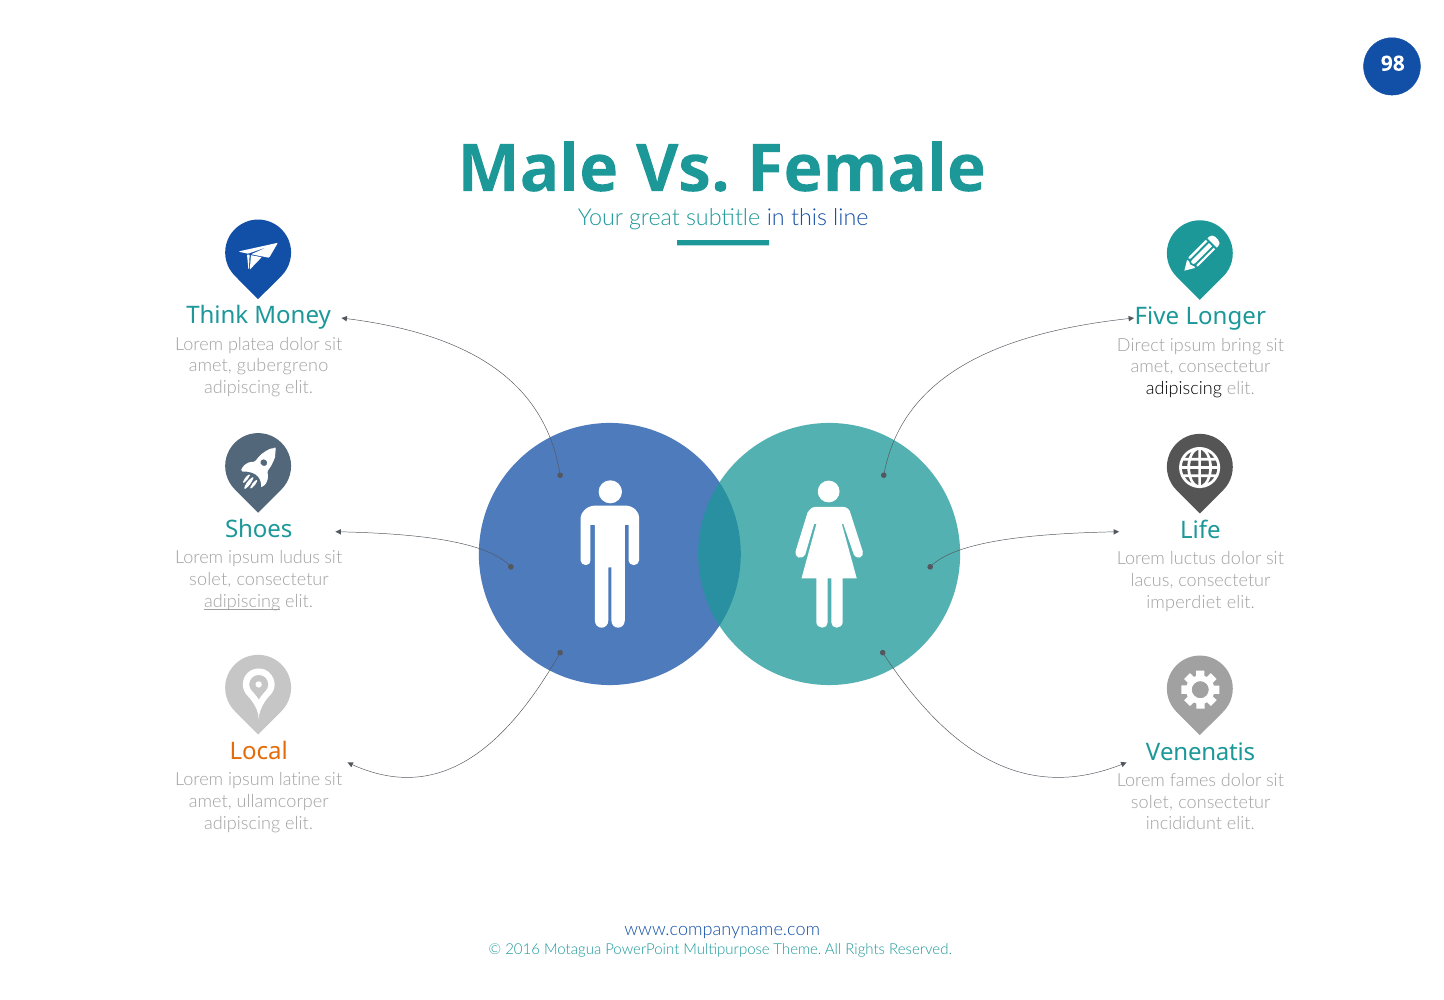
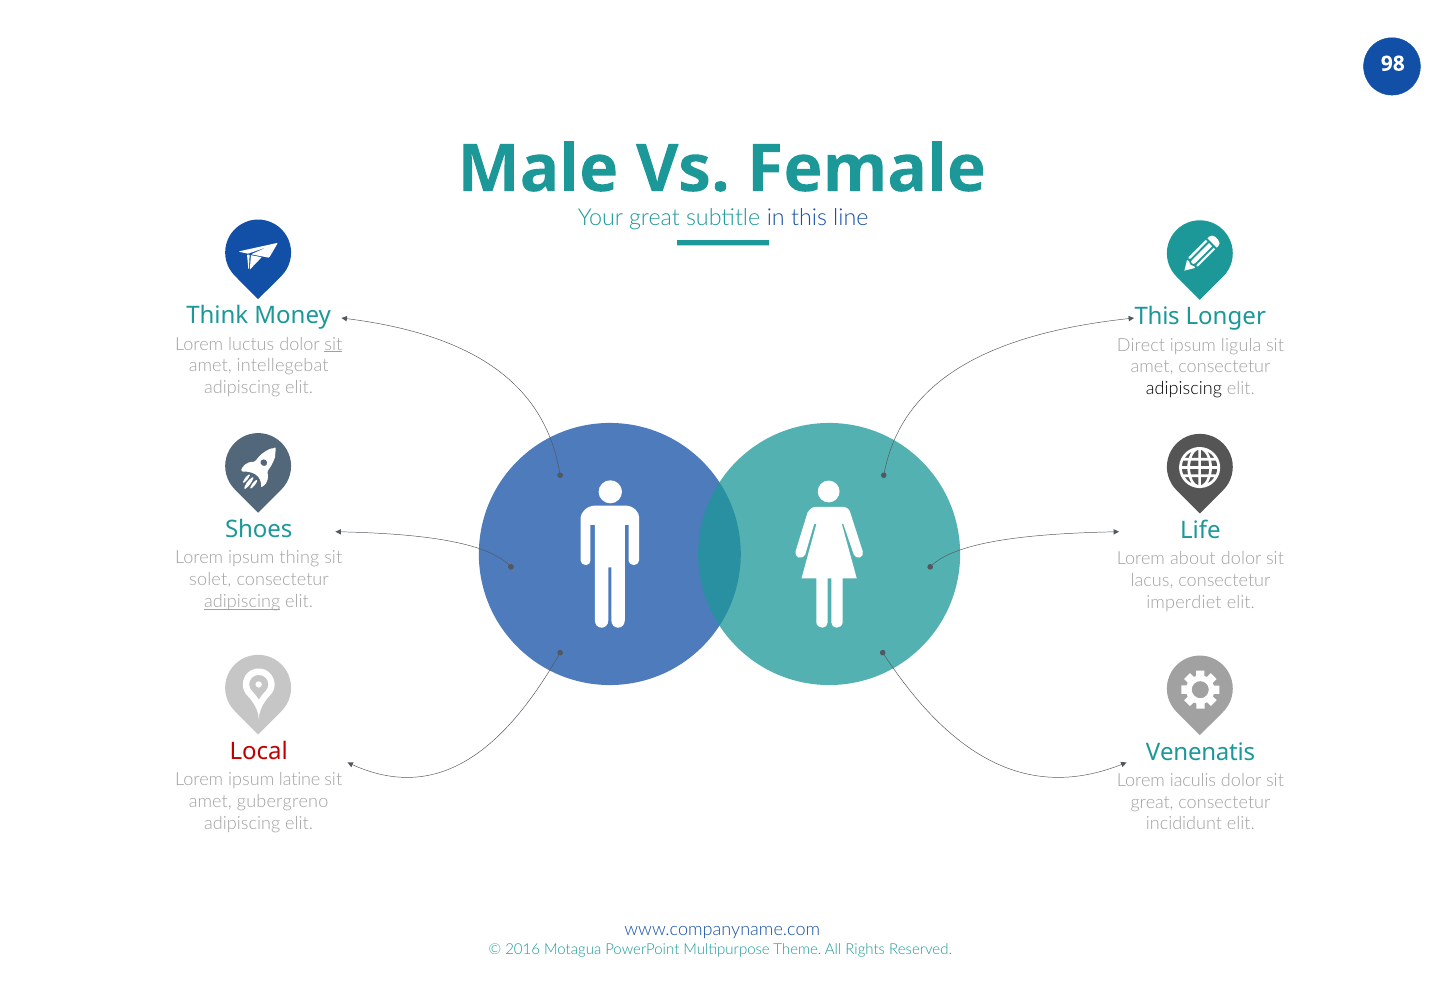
Five: Five -> This (1157, 317)
platea: platea -> luctus (251, 344)
sit underline: none -> present (333, 344)
bring: bring -> ligula (1241, 345)
gubergreno: gubergreno -> intellegebat (283, 366)
ludus: ludus -> thing (299, 558)
luctus: luctus -> about (1193, 559)
Local colour: orange -> red (259, 751)
fames: fames -> iaculis (1193, 780)
ullamcorper: ullamcorper -> gubergreno (283, 801)
solet: solet -> great (1152, 802)
